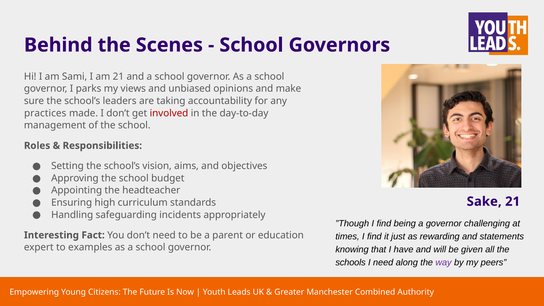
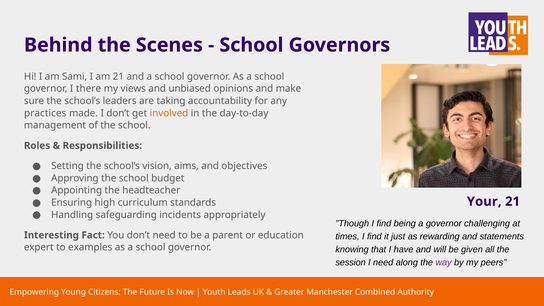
parks: parks -> there (89, 89)
involved colour: red -> orange (169, 113)
Sake: Sake -> Your (484, 202)
schools: schools -> session (351, 262)
